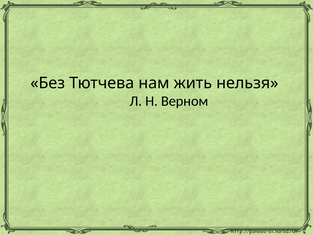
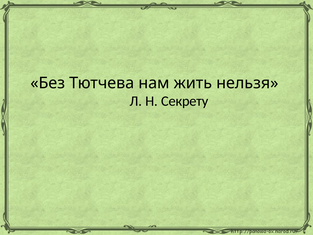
Верном: Верном -> Секрету (185, 101)
